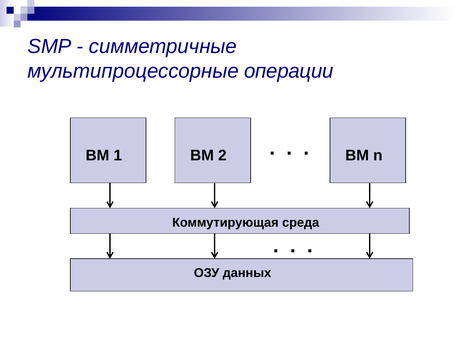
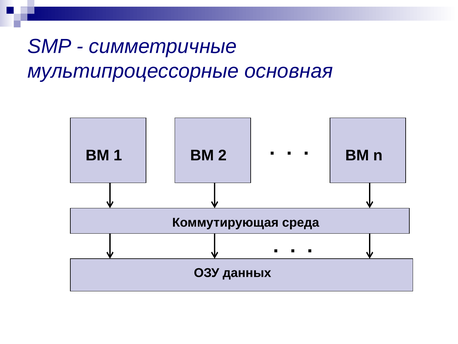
операции: операции -> основная (289, 71)
